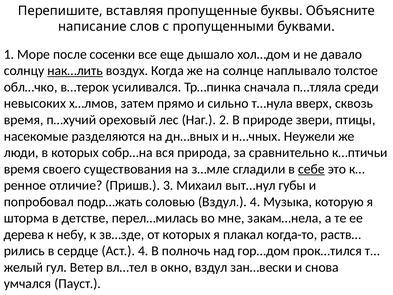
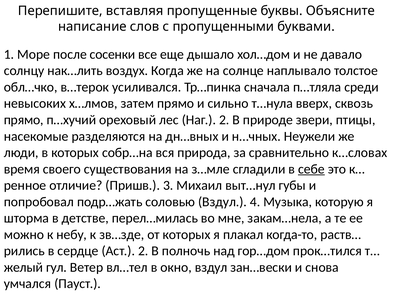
нак…лить underline: present -> none (75, 71)
время: время -> прямо (24, 120)
к…птичьи: к…птичьи -> к…словах (360, 153)
дерева: дерева -> можно (24, 234)
Аст 4: 4 -> 2 (143, 251)
